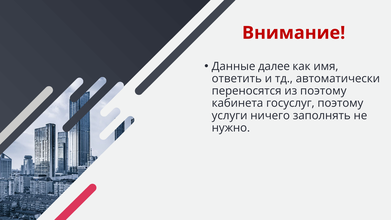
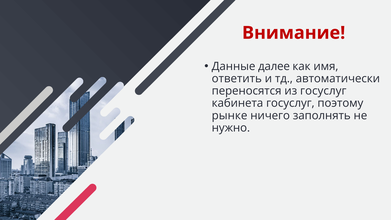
из поэтому: поэтому -> госуслуг (323, 91)
услуги: услуги -> рынке (230, 116)
